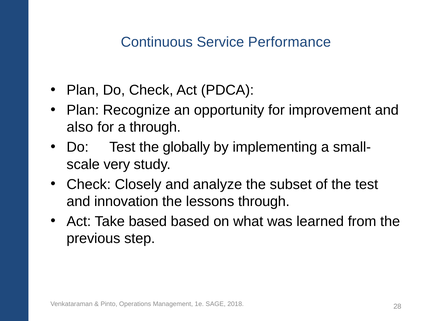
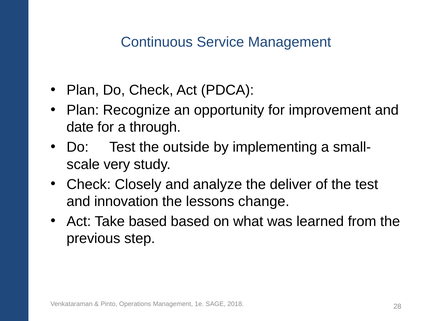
Service Performance: Performance -> Management (290, 42)
also: also -> date (80, 127)
globally: globally -> outside (186, 147)
subset: subset -> deliver (291, 184)
lessons through: through -> change (264, 201)
